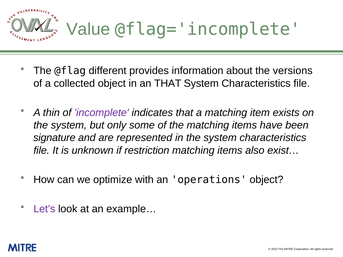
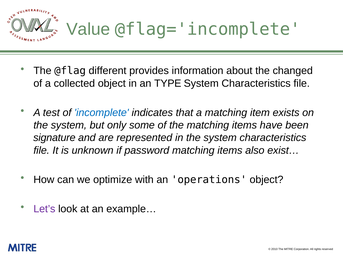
versions: versions -> changed (293, 71)
an THAT: THAT -> TYPE (168, 83)
thin: thin -> test (51, 113)
incomplete colour: purple -> blue (102, 113)
restriction: restriction -> password (147, 150)
